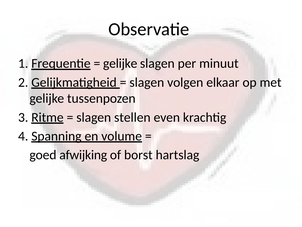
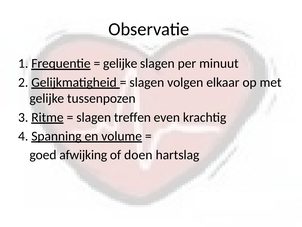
stellen: stellen -> treffen (132, 117)
borst: borst -> doen (138, 155)
